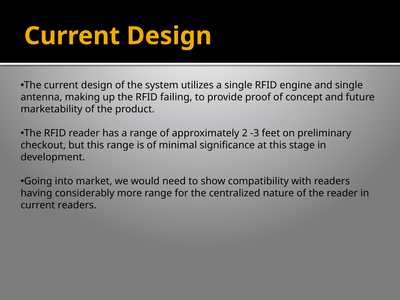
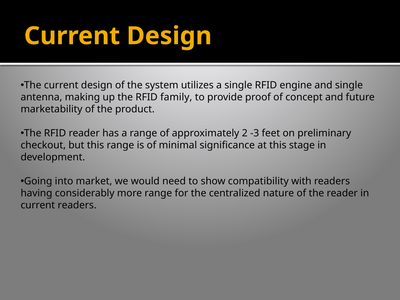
failing: failing -> family (176, 97)
